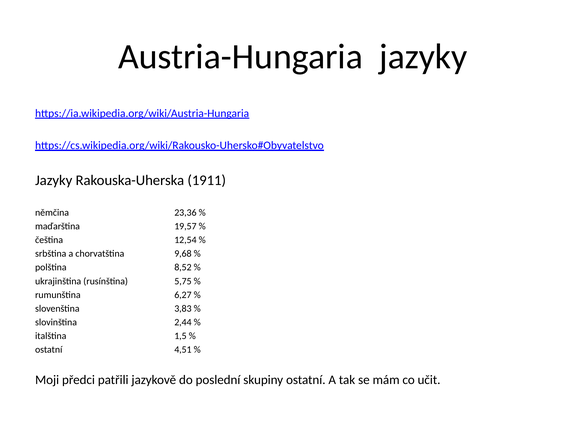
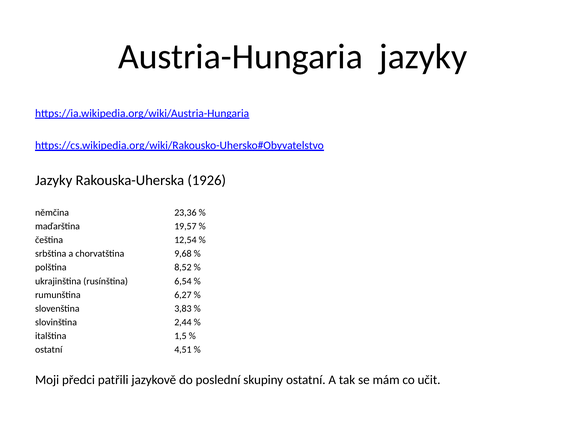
1911: 1911 -> 1926 (207, 180)
5,75: 5,75 -> 6,54 (183, 281)
